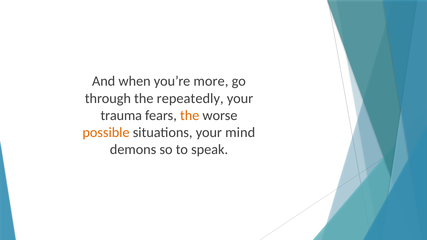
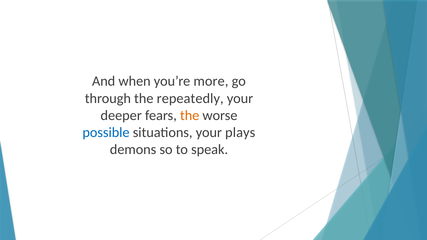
trauma: trauma -> deeper (121, 115)
possible colour: orange -> blue (106, 133)
mind: mind -> plays (240, 133)
